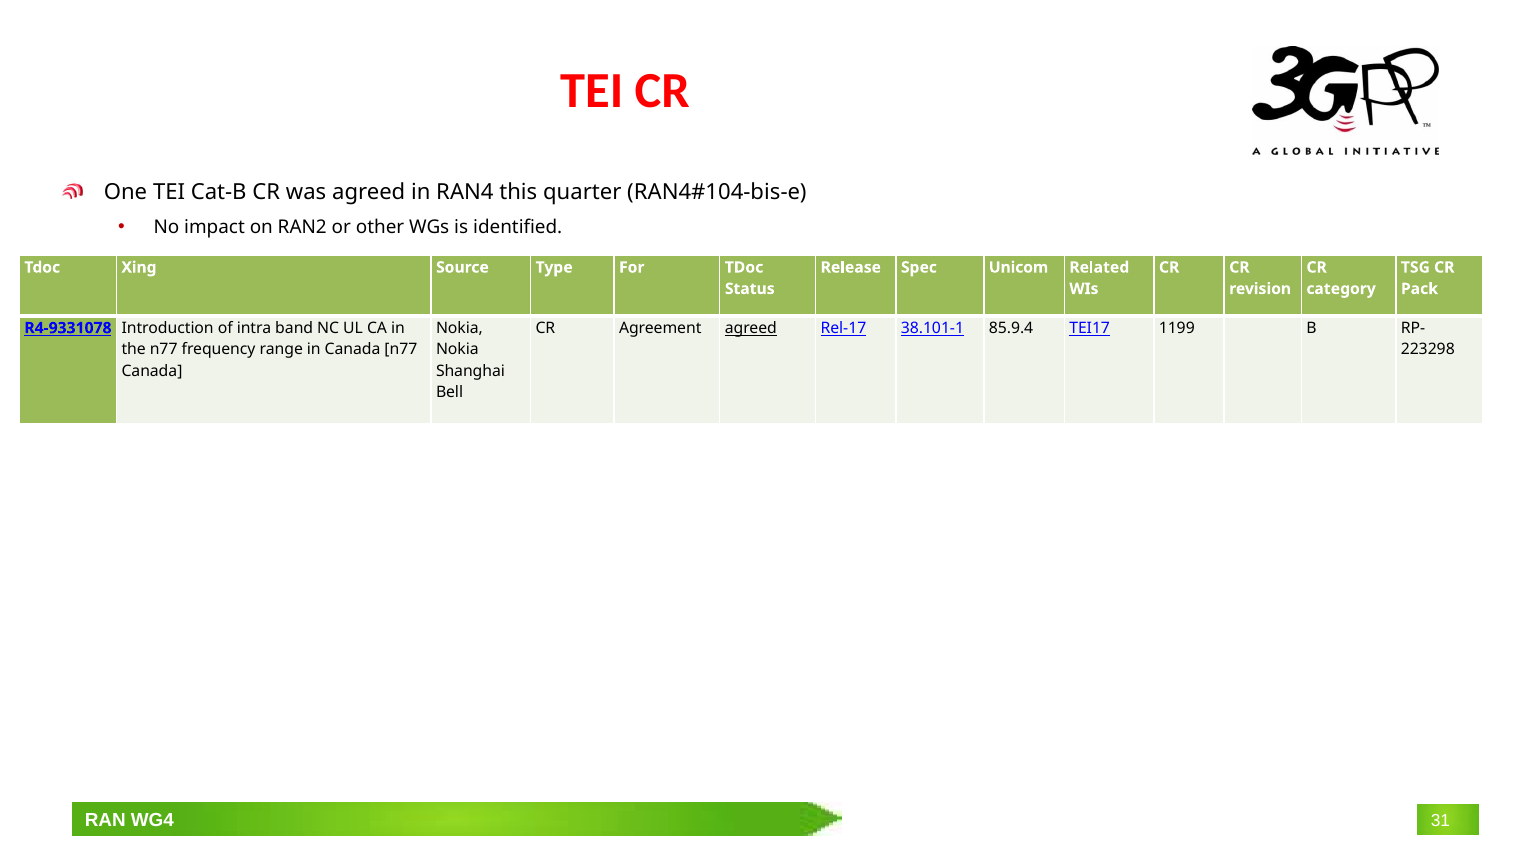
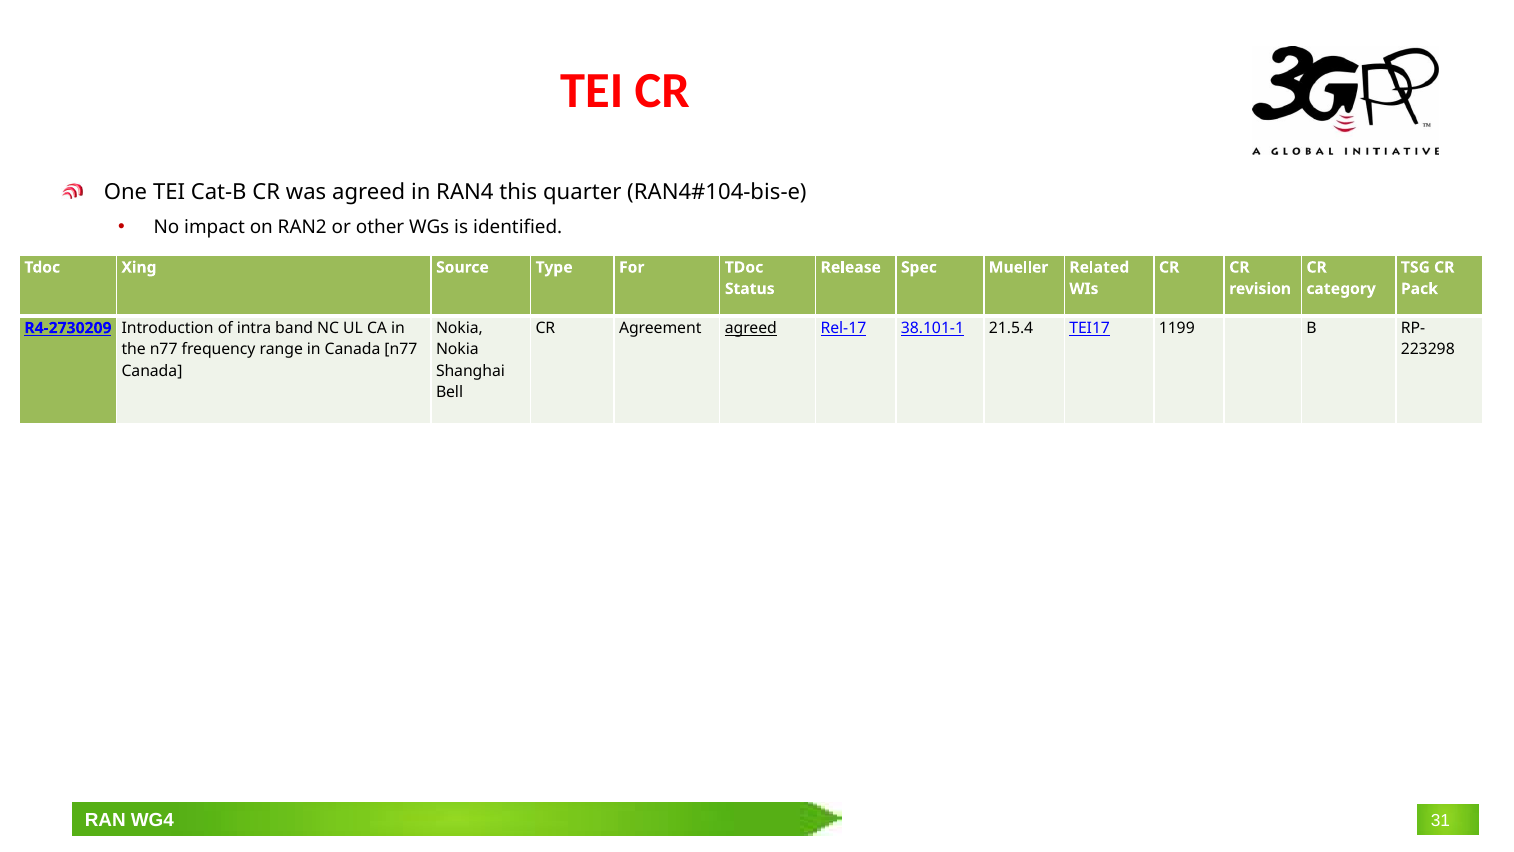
Unicom: Unicom -> Mueller (1019, 267)
85.9.4: 85.9.4 -> 21.5.4 (1011, 328)
R4-9331078: R4-9331078 -> R4-2730209 (68, 328)
